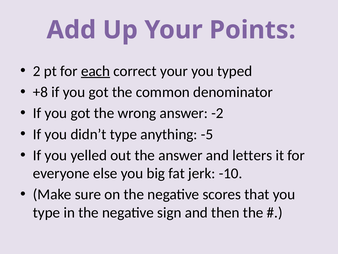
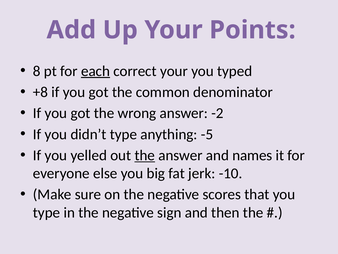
2: 2 -> 8 (37, 71)
the underline: none -> present (145, 155)
letters: letters -> names (252, 155)
